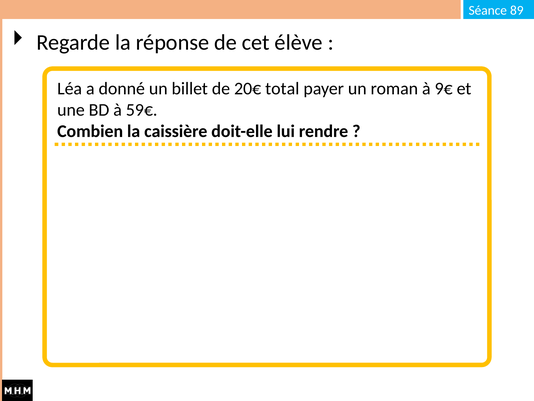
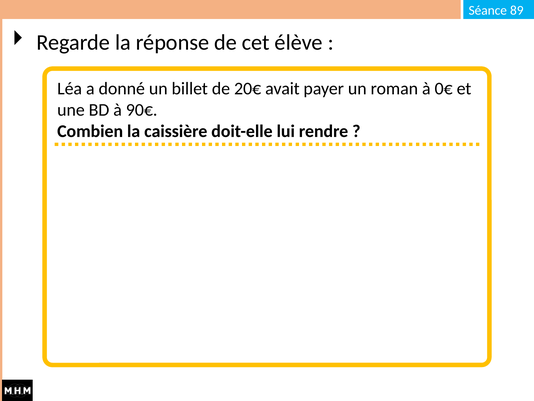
total: total -> avait (282, 88)
9€: 9€ -> 0€ (444, 88)
59€: 59€ -> 90€ (142, 110)
